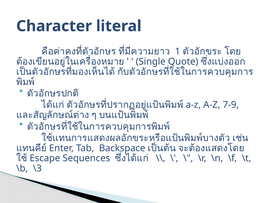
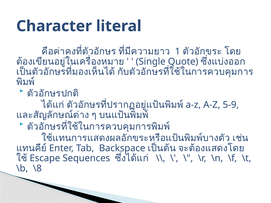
7-9: 7-9 -> 5-9 (231, 105)
\3: \3 -> \8 (37, 169)
